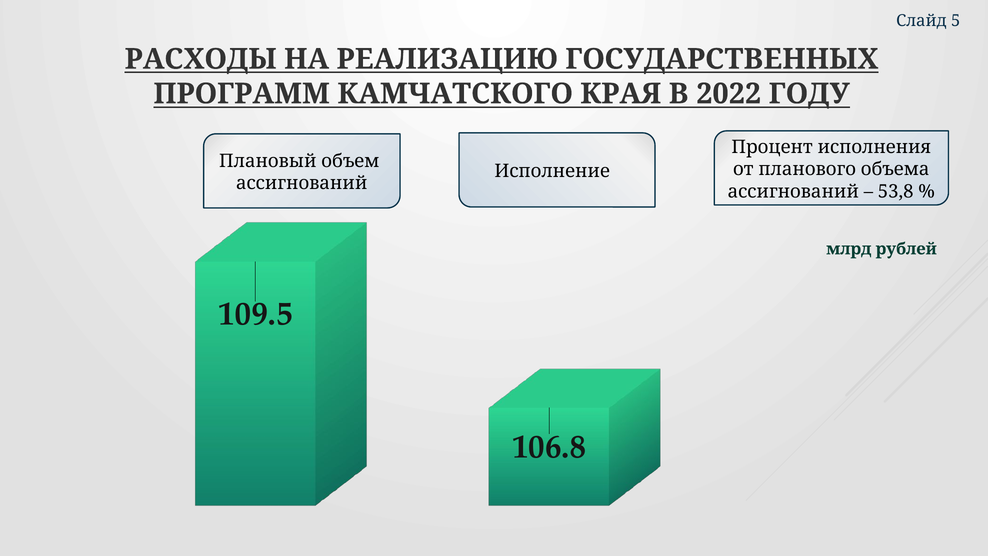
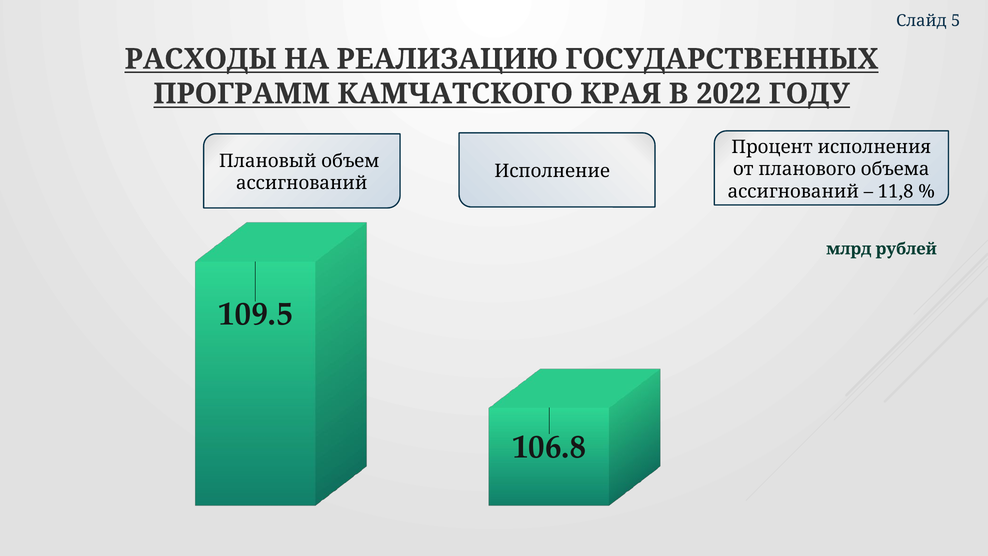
53,8: 53,8 -> 11,8 (896, 191)
